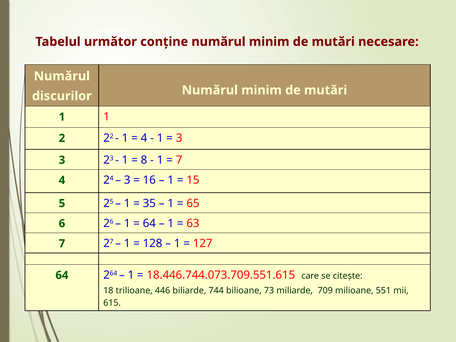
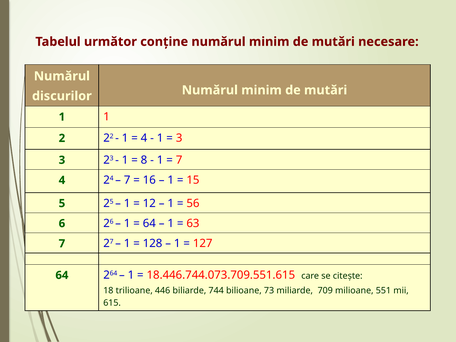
3: 3 -> 7 (127, 180)
35: 35 -> 12 (149, 203)
65: 65 -> 56 (193, 203)
